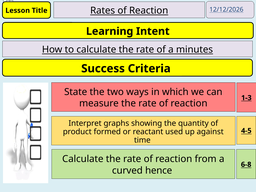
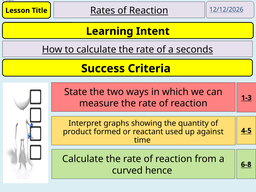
minutes: minutes -> seconds (195, 50)
